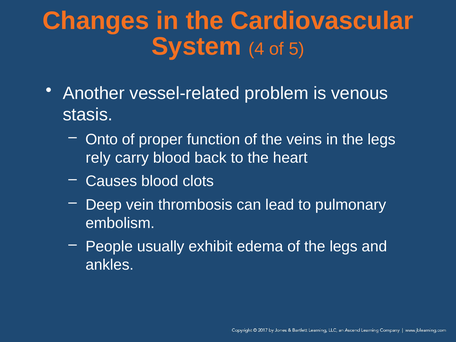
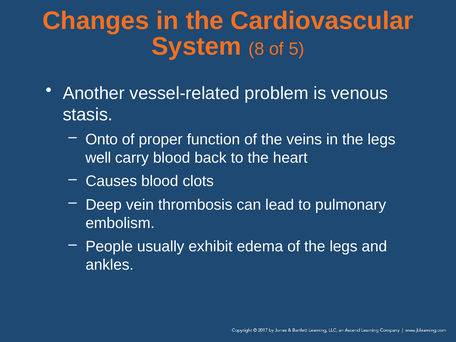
4: 4 -> 8 (256, 49)
rely: rely -> well (98, 158)
